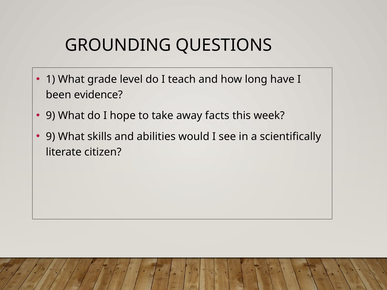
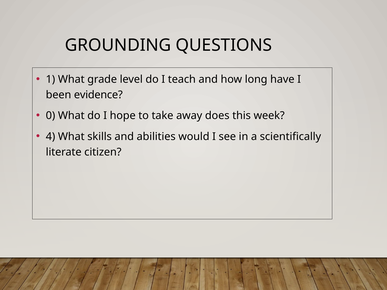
9: 9 -> 0 (50, 116)
facts: facts -> does (217, 116)
9: 9 -> 4 (50, 137)
